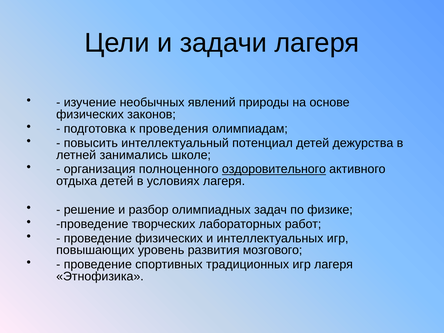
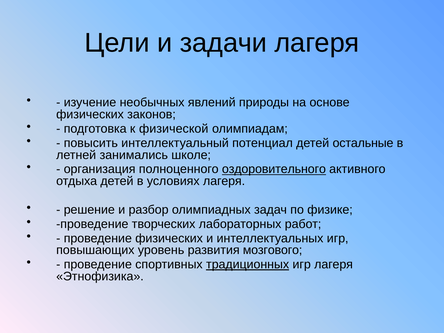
проведения: проведения -> физической (174, 129)
дежурства: дежурства -> остальные (363, 143)
традиционных underline: none -> present (248, 265)
